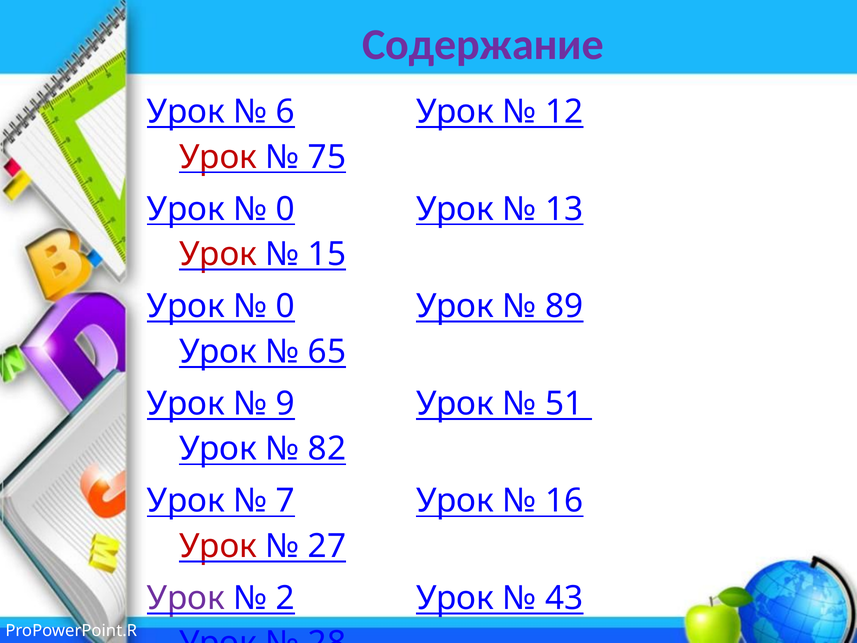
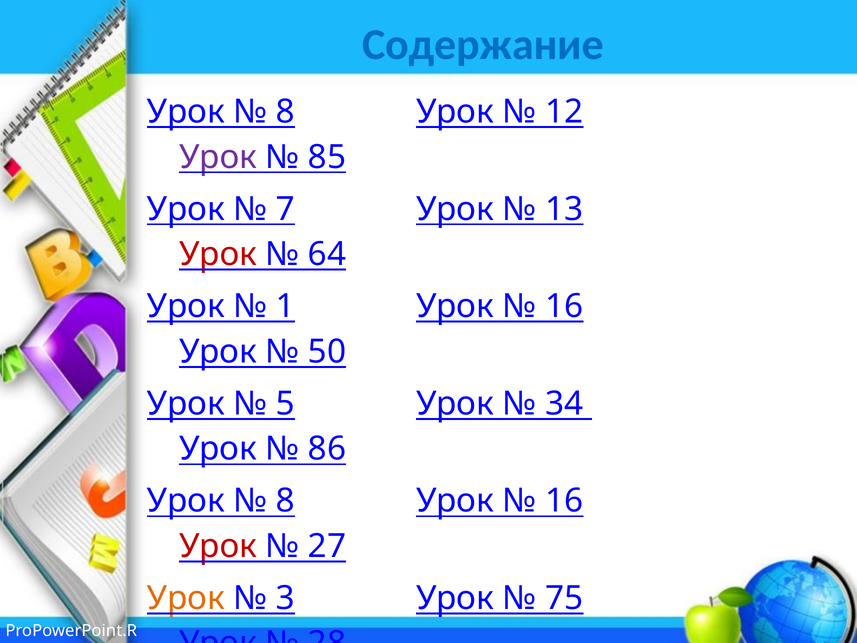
Содержание colour: purple -> blue (483, 45)
6: 6 -> 8 (285, 112)
Урок colour: red -> purple (218, 157)
75: 75 -> 85 (327, 157)
0: 0 -> 7 (285, 209)
15: 15 -> 64 (327, 254)
0: 0 -> 1 (285, 306)
89: 89 -> 16 (564, 306)
65: 65 -> 50 (327, 351)
9: 9 -> 5 (285, 403)
51: 51 -> 34 (564, 403)
82: 82 -> 86 (327, 449)
7: 7 -> 8 (285, 501)
Урок colour: purple -> orange (186, 598)
2: 2 -> 3 (285, 598)
43: 43 -> 75 (564, 598)
